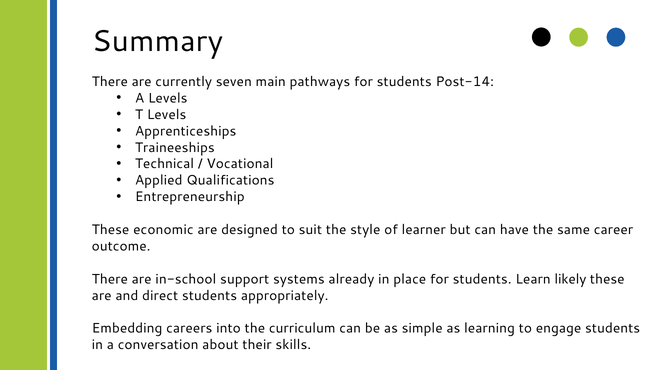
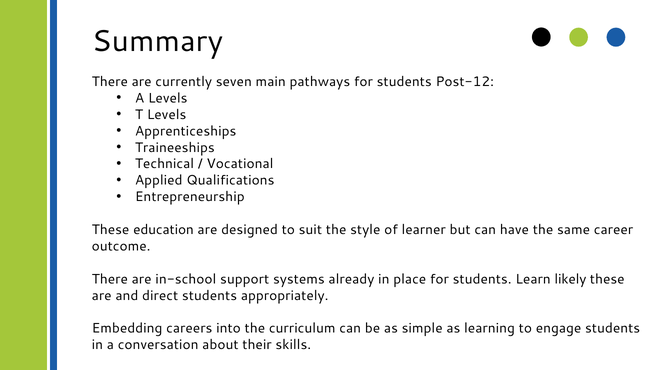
Post-14: Post-14 -> Post-12 (465, 82)
economic: economic -> education (164, 230)
